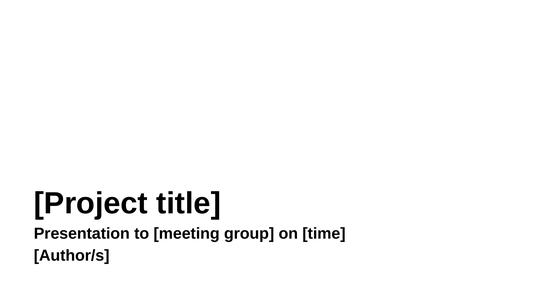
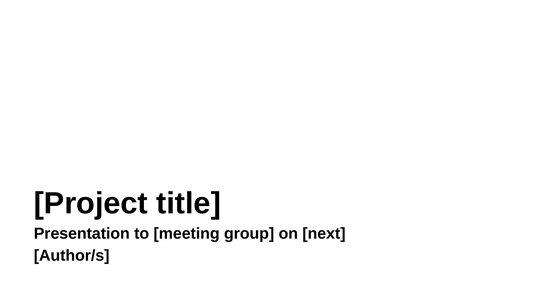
time: time -> next (324, 234)
